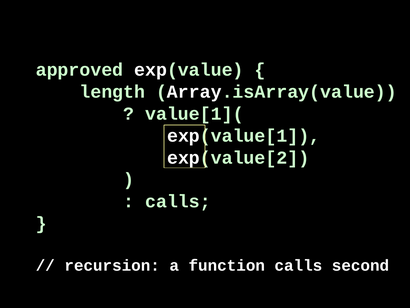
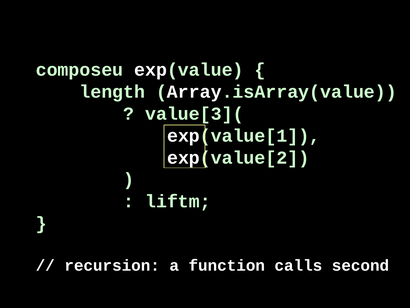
approved: approved -> composeu (79, 70)
value[1](: value[1]( -> value[3]( (194, 114)
calls: calls -> liftm (178, 201)
